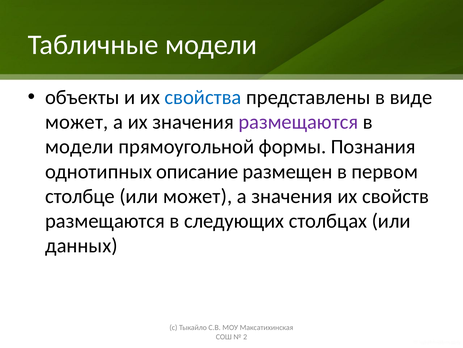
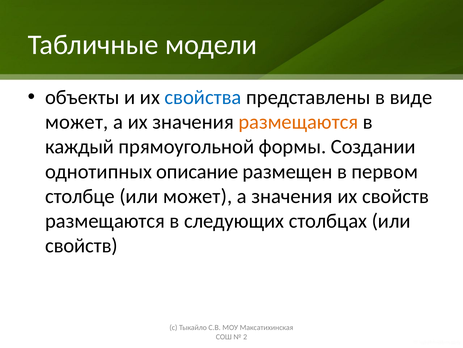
размещаются colour: purple -> orange (298, 122)
модели: модели -> каждый (80, 147)
Познания: Познания -> Создании (373, 147)
данных: данных -> свойств (81, 245)
